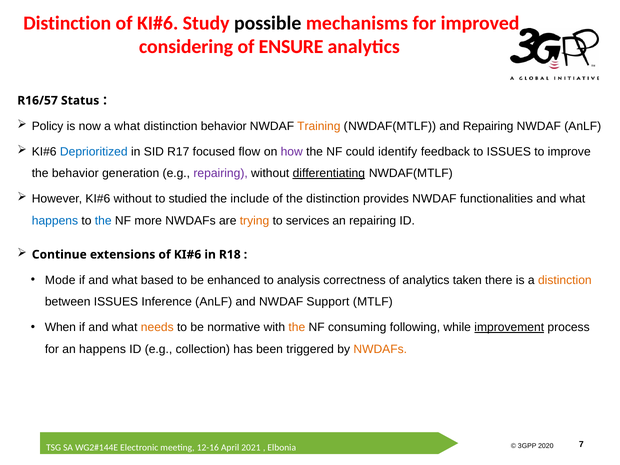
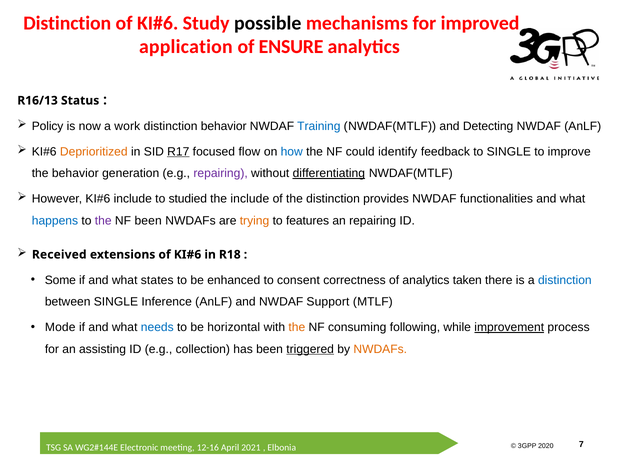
considering: considering -> application (186, 47)
R16/57: R16/57 -> R16/13 (38, 101)
a what: what -> work (127, 126)
Training colour: orange -> blue (319, 126)
and Repairing: Repairing -> Detecting (488, 126)
Deprioritized colour: blue -> orange (94, 152)
R17 underline: none -> present (178, 152)
how colour: purple -> blue (292, 152)
to ISSUES: ISSUES -> SINGLE (509, 152)
without: without -> include (133, 199)
the colour: blue -> purple (103, 221)
NF more: more -> been (148, 221)
services: services -> features (308, 221)
Continue: Continue -> Received (59, 255)
Mode: Mode -> Some (60, 280)
based: based -> states (157, 280)
analysis: analysis -> consent (298, 280)
distinction colour: orange -> blue (565, 280)
between ISSUES: ISSUES -> SINGLE (116, 302)
When: When -> Mode (60, 327)
needs colour: orange -> blue (157, 327)
normative: normative -> horizontal (234, 327)
an happens: happens -> assisting (103, 349)
triggered underline: none -> present (310, 349)
